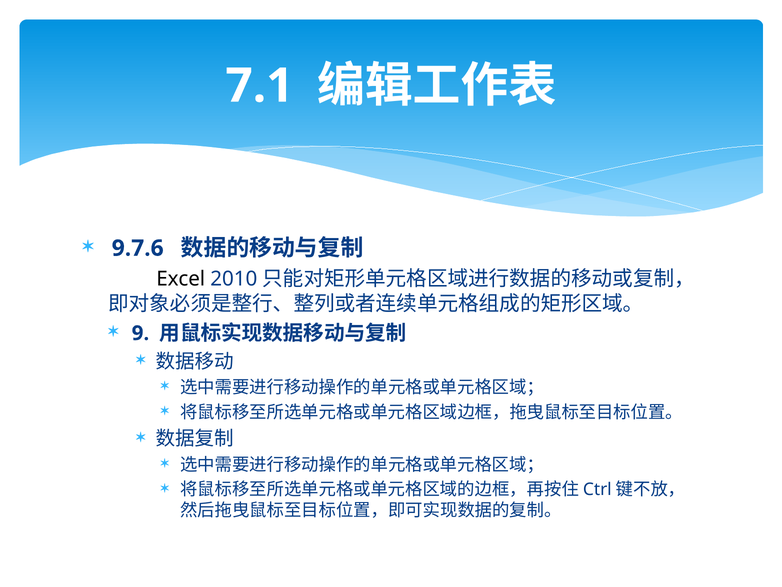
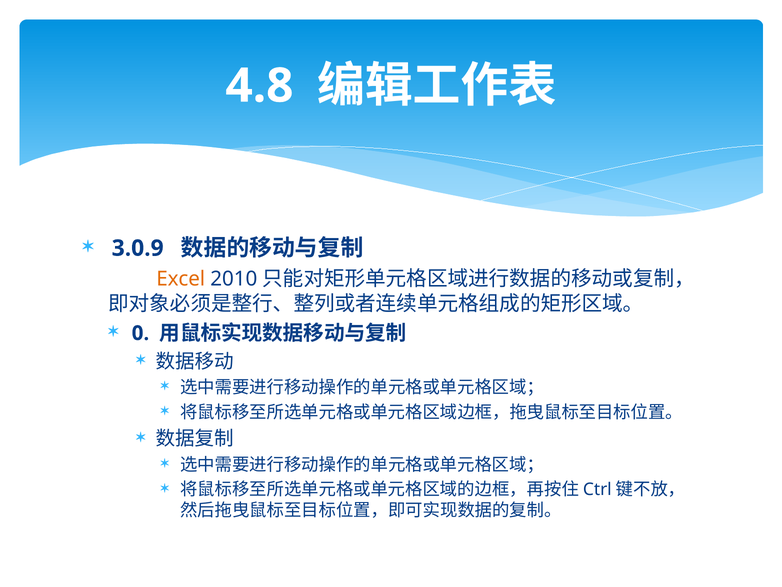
7.1: 7.1 -> 4.8 (259, 86)
9.7.6: 9.7.6 -> 3.0.9 (138, 248)
Excel colour: black -> orange (181, 279)
9: 9 -> 0 (140, 333)
